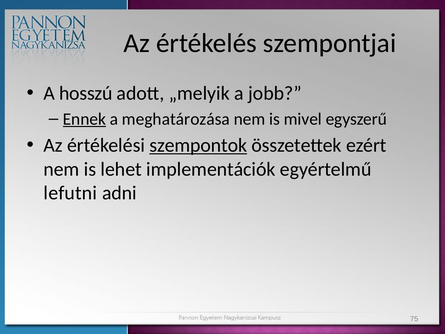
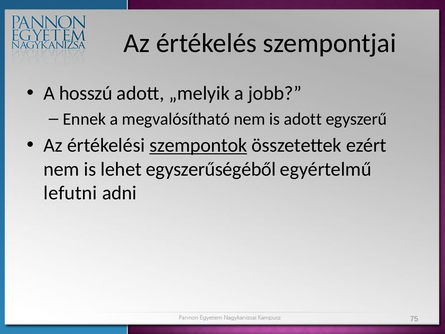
Ennek underline: present -> none (84, 119)
meghatározása: meghatározása -> megvalósítható (176, 119)
is mivel: mivel -> adott (303, 119)
implementációk: implementációk -> egyszerűségéből (211, 169)
